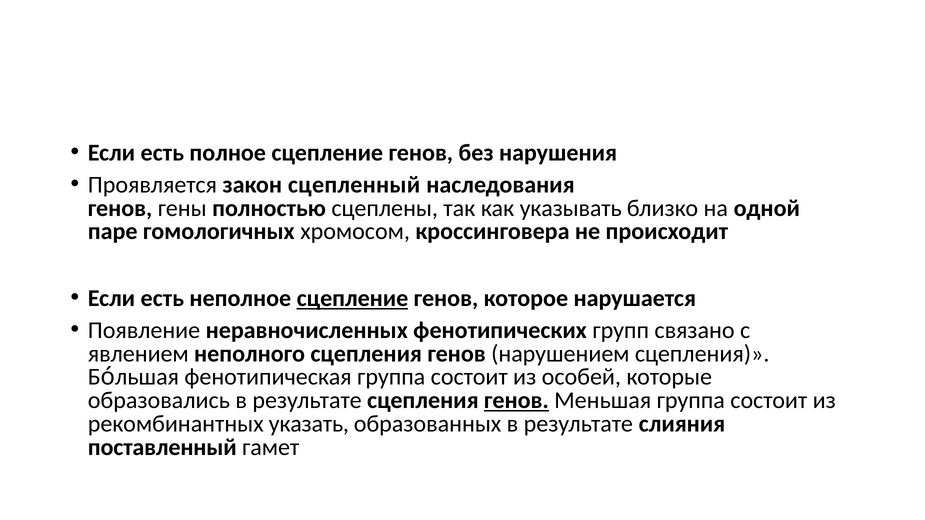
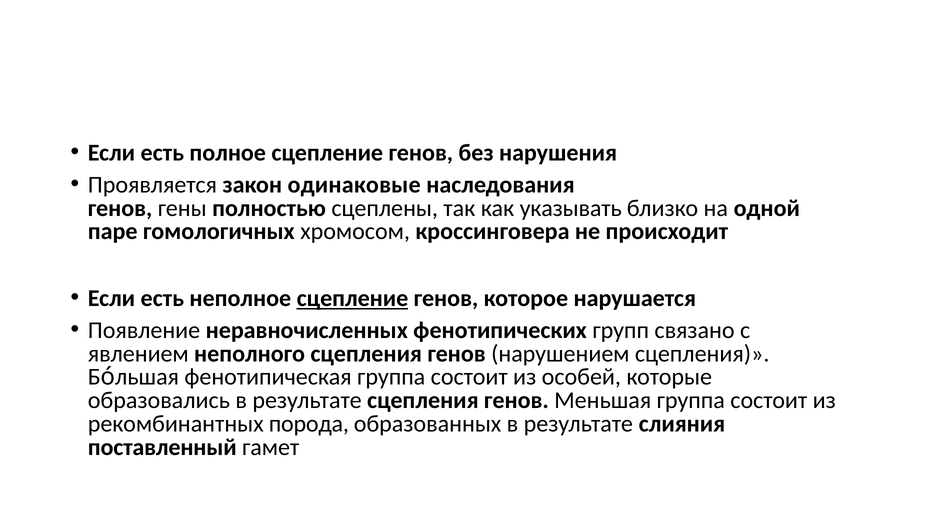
сцепленный: сцепленный -> одинаковые (354, 185)
генов underline: present -> none (516, 401)
указать: указать -> порода (309, 424)
